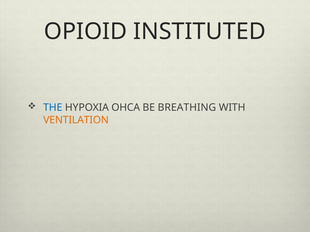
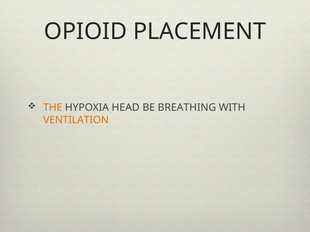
INSTITUTED: INSTITUTED -> PLACEMENT (199, 32)
THE colour: blue -> orange (53, 108)
OHCA: OHCA -> HEAD (126, 108)
